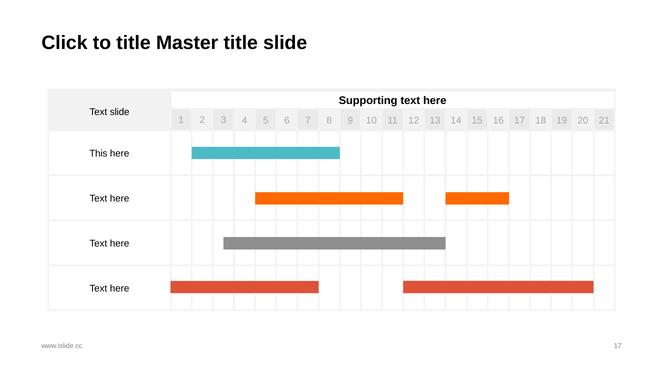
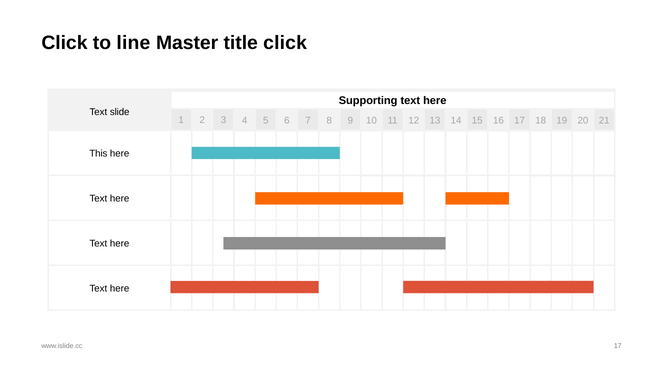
to title: title -> line (133, 43)
title slide: slide -> click (285, 43)
